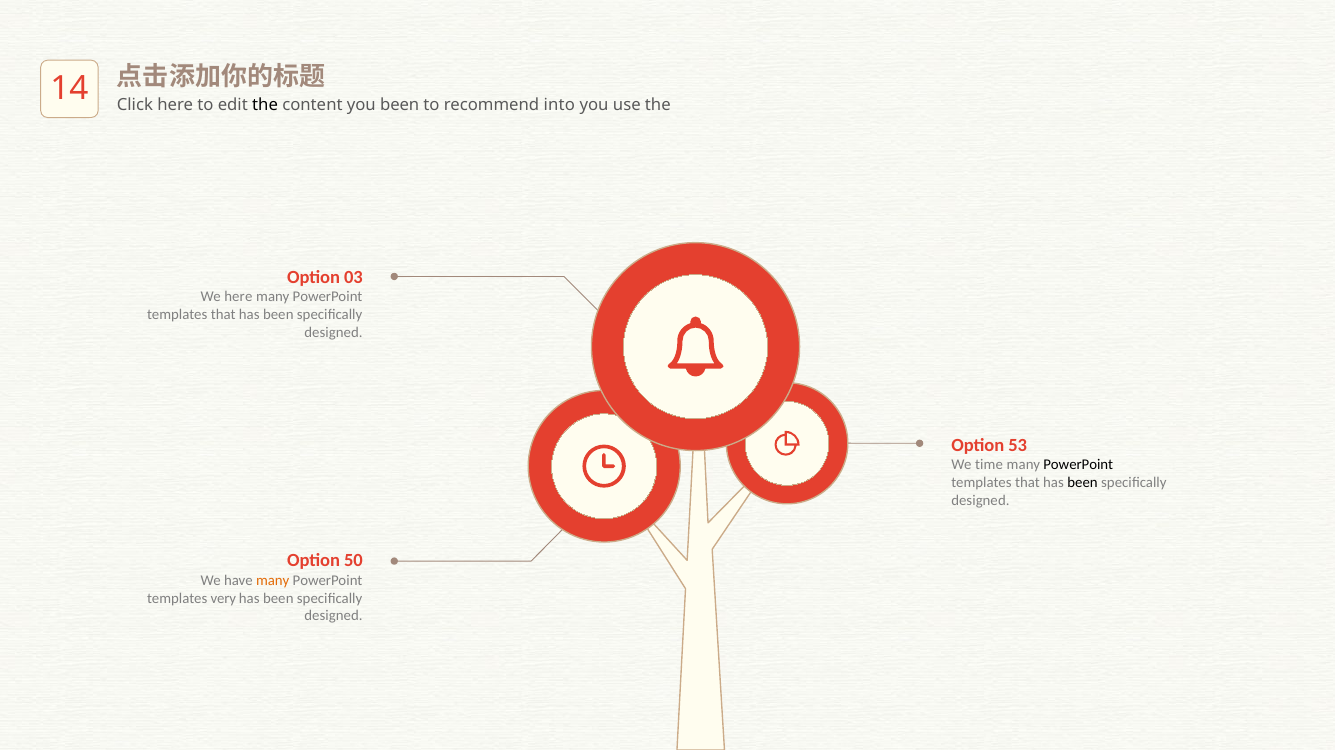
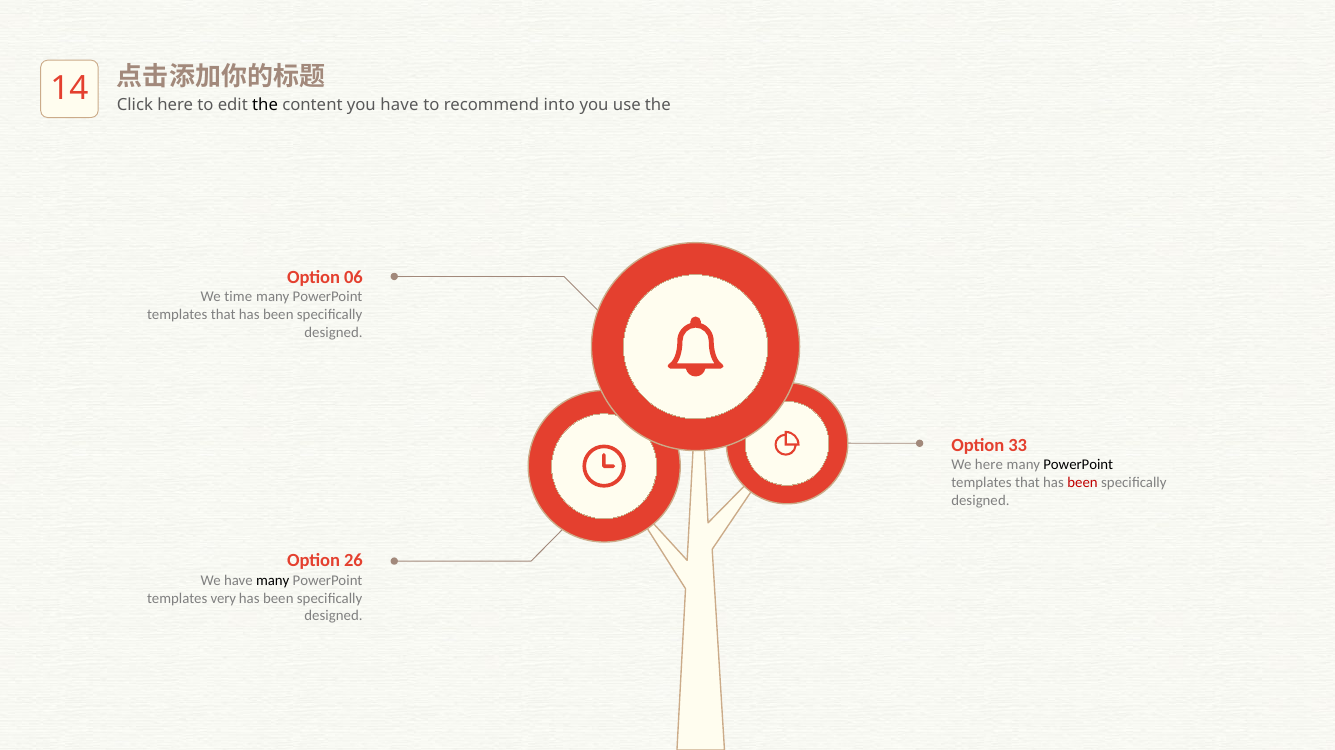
you been: been -> have (399, 105)
03: 03 -> 06 (353, 277)
We here: here -> time (238, 297)
53: 53 -> 33 (1018, 446)
We time: time -> here (989, 465)
been colour: black -> red (1083, 483)
50: 50 -> 26 (353, 561)
many colour: orange -> black (273, 581)
